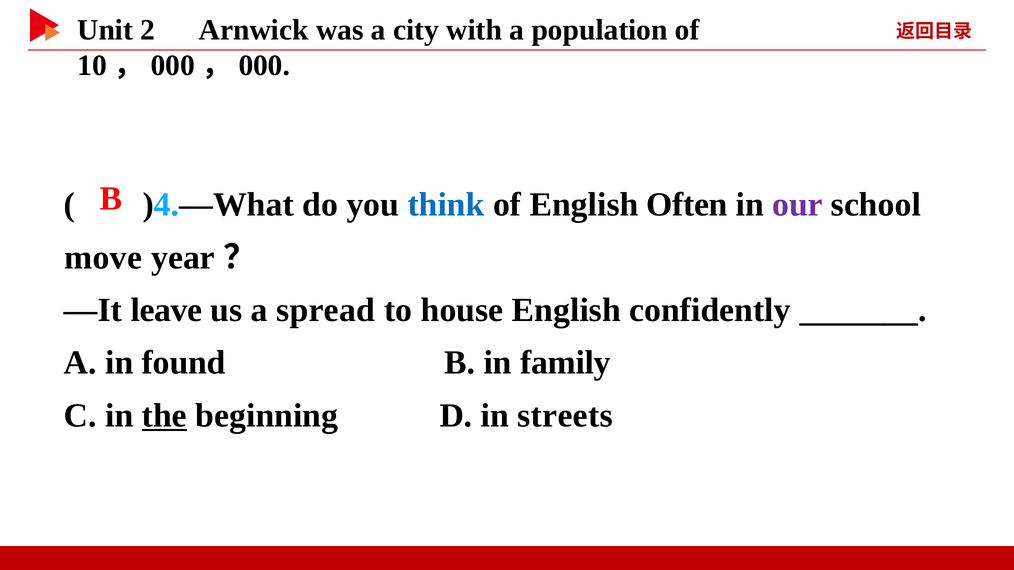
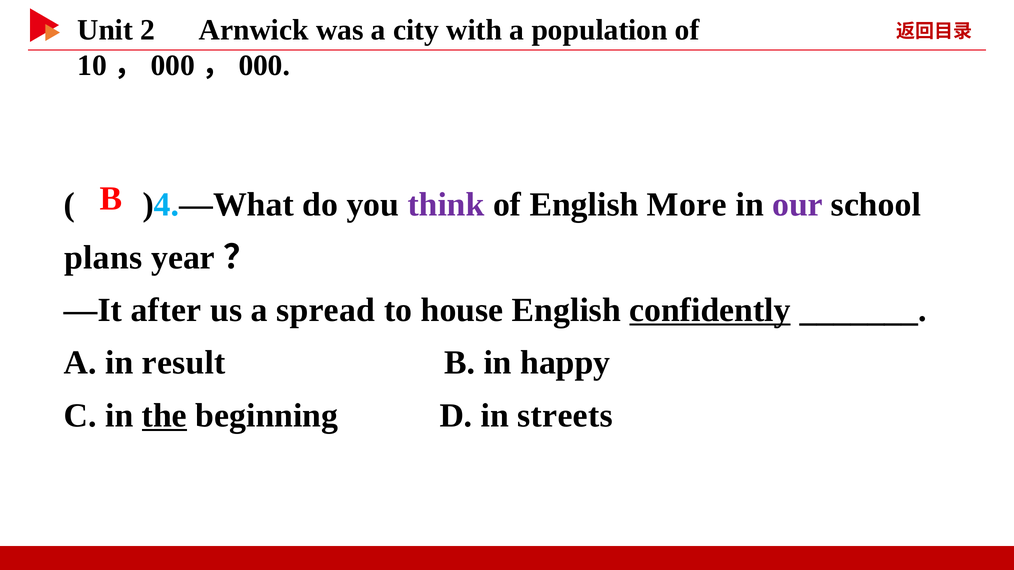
think colour: blue -> purple (446, 205)
Often: Often -> More (687, 205)
move: move -> plans (103, 258)
leave: leave -> after (166, 310)
confidently underline: none -> present (710, 310)
found: found -> result (184, 363)
family: family -> happy (565, 363)
